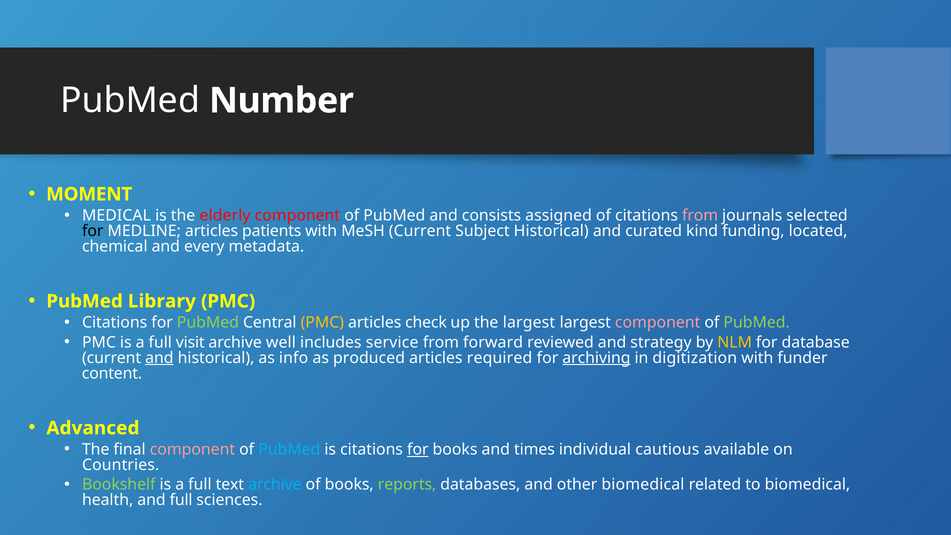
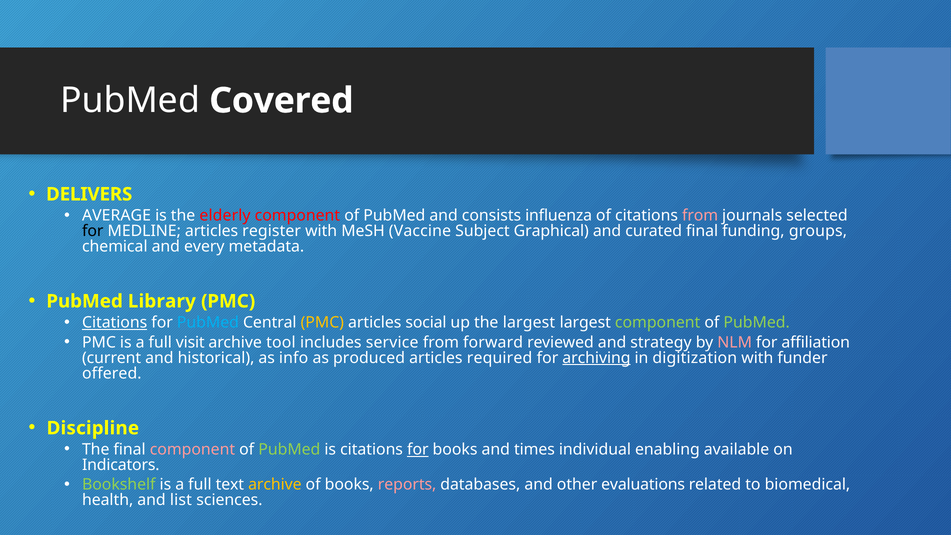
Number: Number -> Covered (281, 101)
MOMENT: MOMENT -> DELIVERS (89, 194)
MEDICAL: MEDICAL -> AVERAGE (117, 216)
assigned: assigned -> influenza (559, 216)
patients: patients -> register (272, 231)
MeSH Current: Current -> Vaccine (420, 231)
Subject Historical: Historical -> Graphical (551, 231)
curated kind: kind -> final (702, 231)
located: located -> groups (818, 231)
Citations underline: none -> present (115, 323)
PubMed colour: light green -> light blue (208, 323)
check: check -> social (426, 323)
component colour: pink -> light green (658, 323)
well: well -> tool (281, 342)
NLM colour: yellow -> pink (735, 342)
database: database -> affiliation (816, 342)
and underline: present -> none (159, 358)
content: content -> offered (112, 373)
Advanced: Advanced -> Discipline (93, 428)
PubMed colour: light blue -> light green (289, 449)
cautious: cautious -> enabling (667, 449)
Countries: Countries -> Indicators (121, 465)
archive colour: light blue -> yellow (275, 485)
reports colour: light green -> pink (407, 485)
other biomedical: biomedical -> evaluations (643, 485)
and full: full -> list (181, 500)
